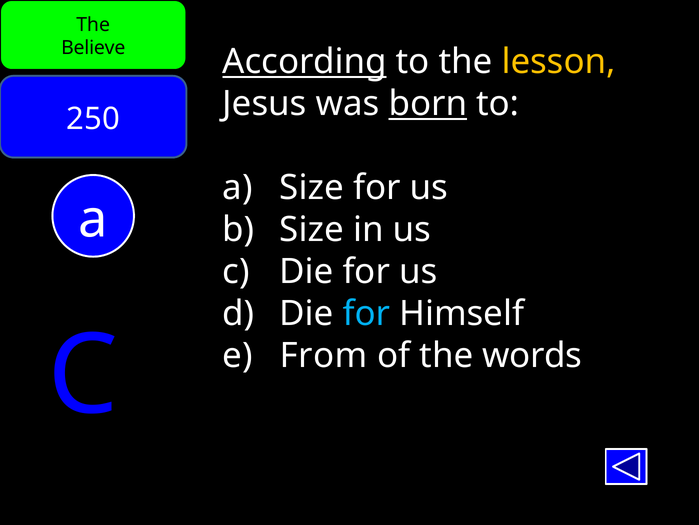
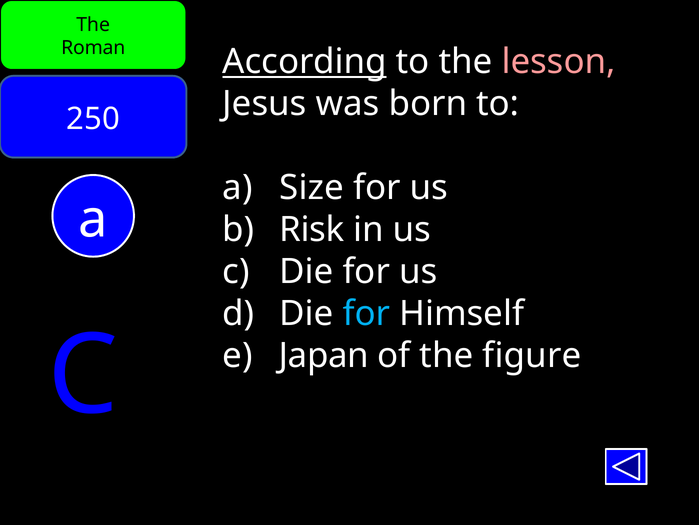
Believe: Believe -> Roman (93, 48)
lesson colour: yellow -> pink (559, 62)
born underline: present -> none (428, 104)
Size: Size -> Risk (312, 230)
From: From -> Japan (324, 355)
words: words -> figure (532, 355)
